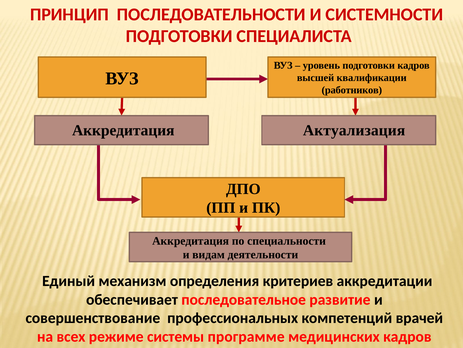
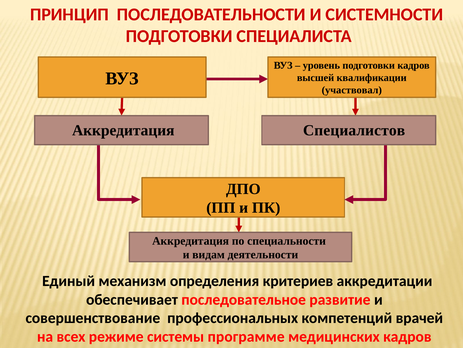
работников: работников -> участвовал (352, 90)
Актуализация: Актуализация -> Специалистов (354, 130)
